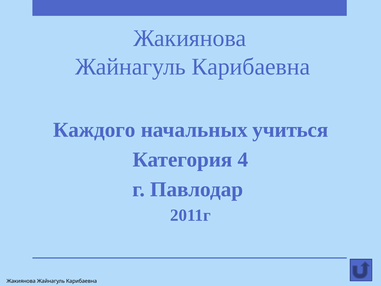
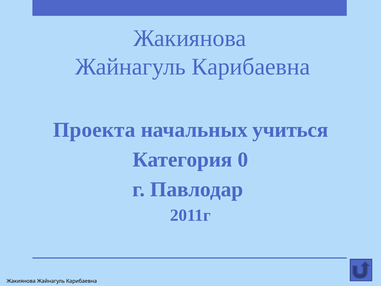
Каждого: Каждого -> Проекта (94, 130)
4: 4 -> 0 (243, 159)
